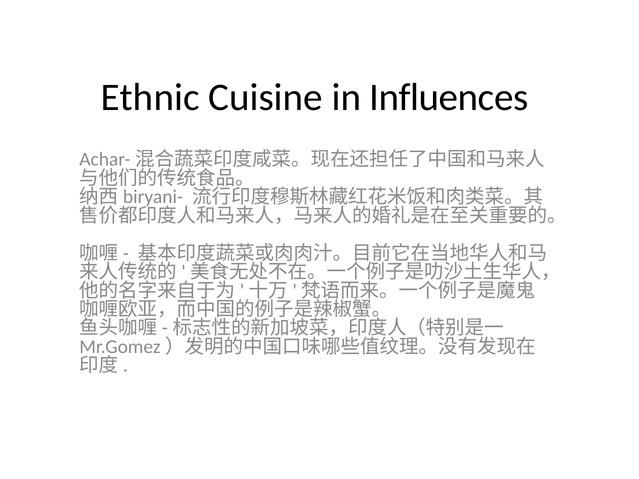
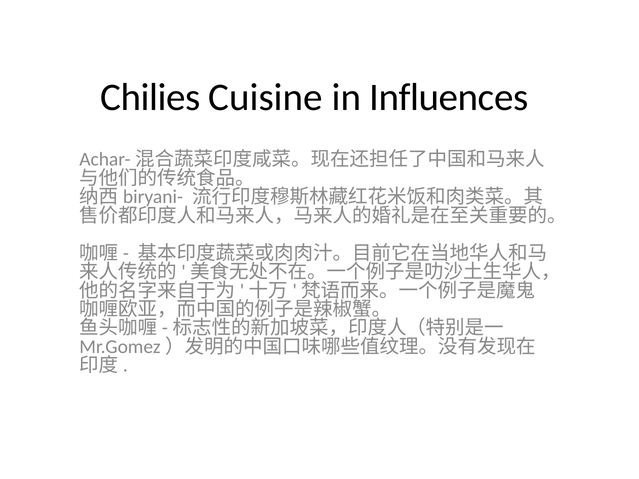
Ethnic: Ethnic -> Chilies (150, 97)
